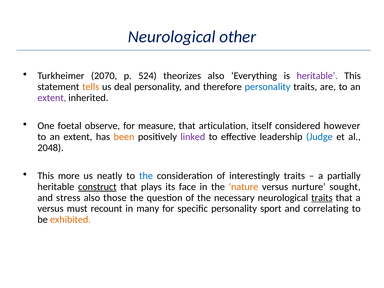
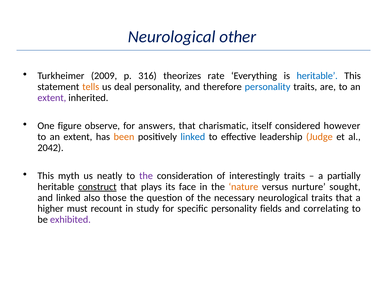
2070: 2070 -> 2009 (104, 76)
524: 524 -> 316 (147, 76)
theorizes also: also -> rate (216, 76)
heritable colour: purple -> blue (317, 76)
foetal: foetal -> figure (70, 126)
measure: measure -> answers (157, 126)
articulation: articulation -> charismatic (224, 126)
linked colour: purple -> blue (193, 137)
Judge colour: blue -> orange (319, 137)
2048: 2048 -> 2042 (51, 148)
more: more -> myth (69, 176)
the colour: blue -> purple (146, 176)
and stress: stress -> linked (68, 198)
traits underline: present -> none (322, 198)
versus: versus -> higher (50, 209)
many: many -> study (148, 209)
sport: sport -> fields (271, 209)
exhibited colour: orange -> purple (70, 220)
